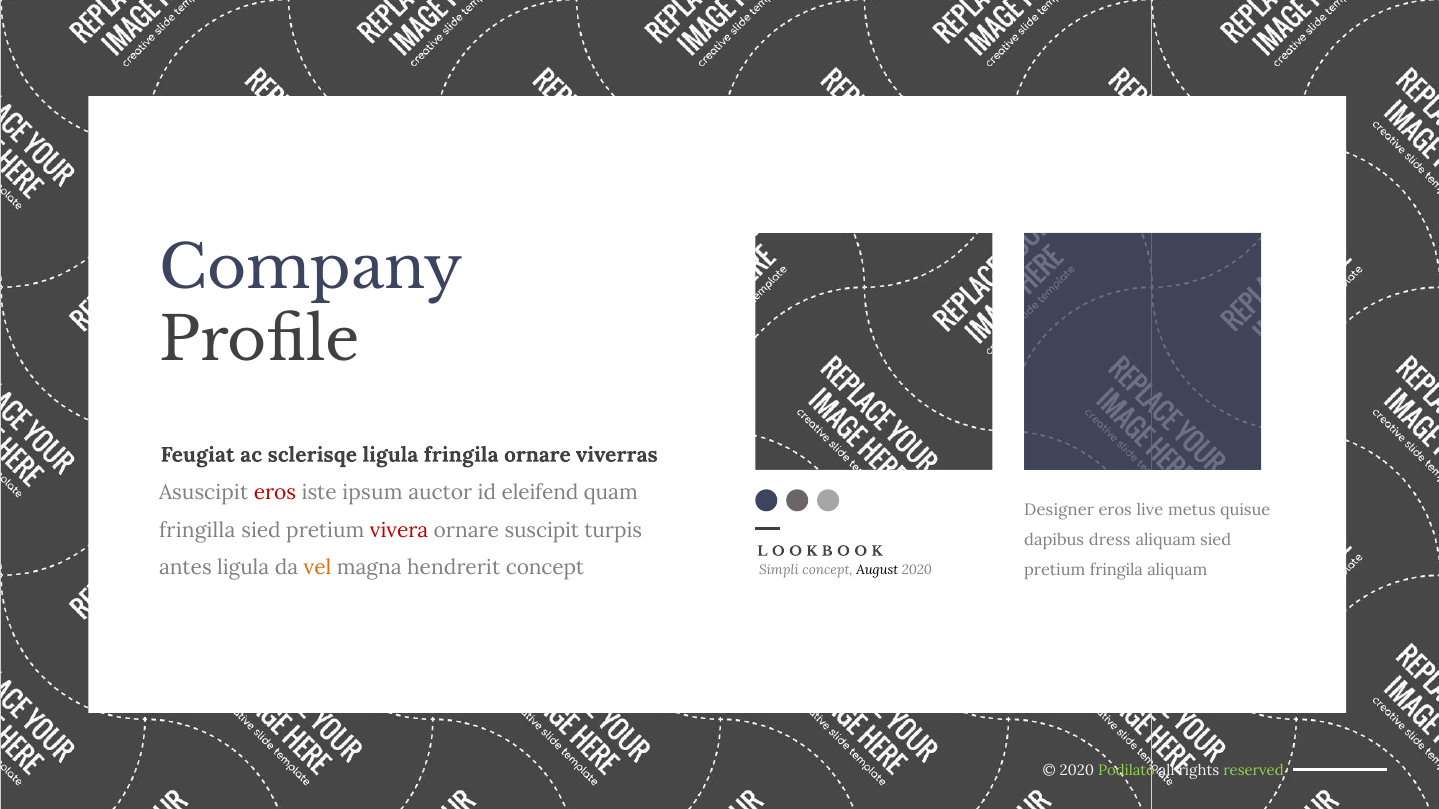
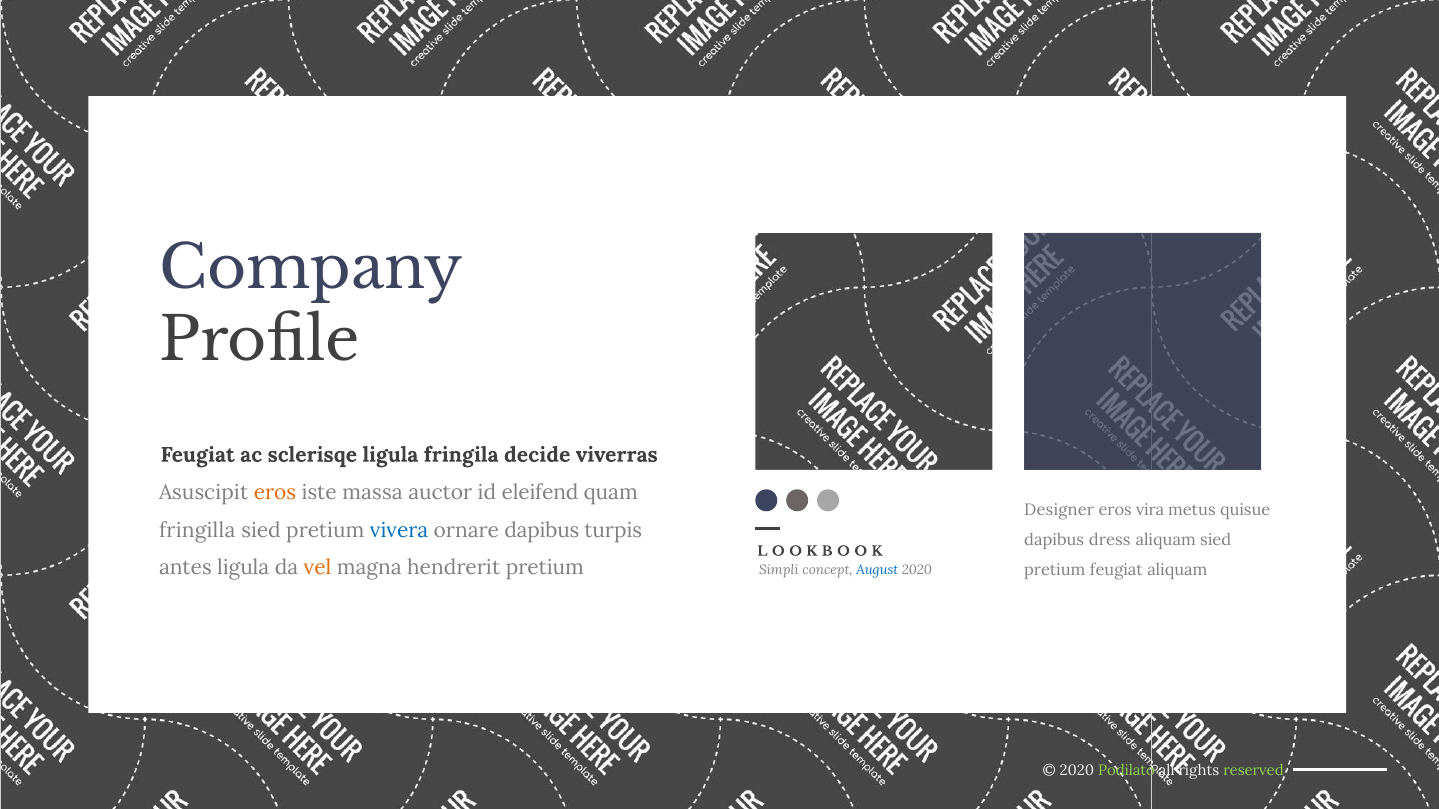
fringila ornare: ornare -> decide (537, 455)
eros colour: red -> orange (275, 493)
ipsum: ipsum -> massa (373, 493)
live: live -> vira (1150, 510)
vivera colour: red -> blue (399, 530)
ornare suscipit: suscipit -> dapibus (542, 530)
hendrerit concept: concept -> pretium (545, 568)
pretium fringila: fringila -> feugiat (1116, 570)
August colour: black -> blue (877, 570)
